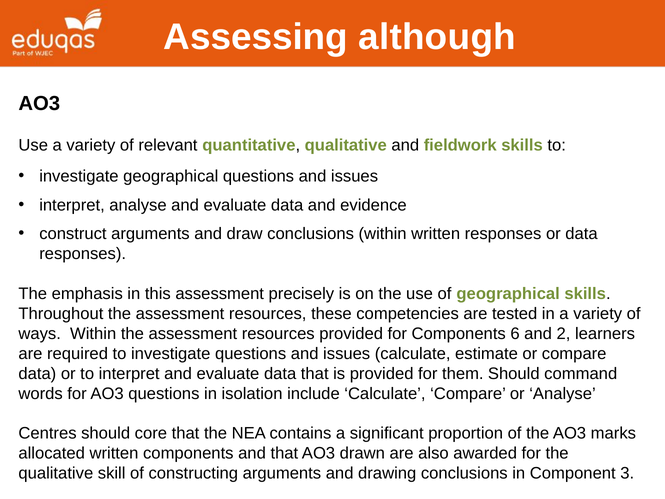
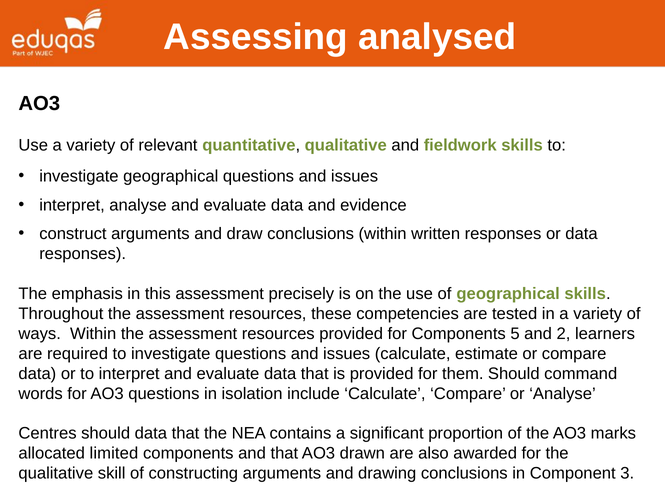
although: although -> analysed (437, 37)
6: 6 -> 5 (515, 334)
should core: core -> data (151, 433)
allocated written: written -> limited (114, 453)
